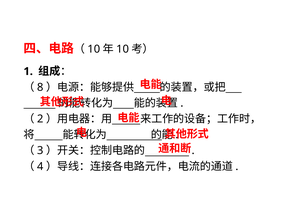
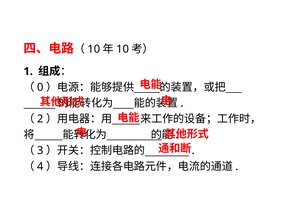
8: 8 -> 0 (40, 87)
